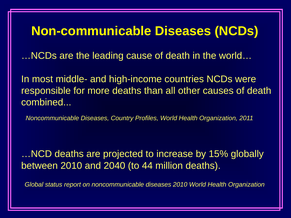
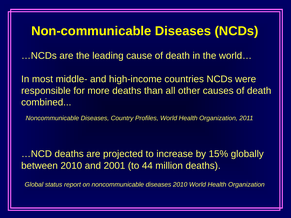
2040: 2040 -> 2001 (114, 166)
